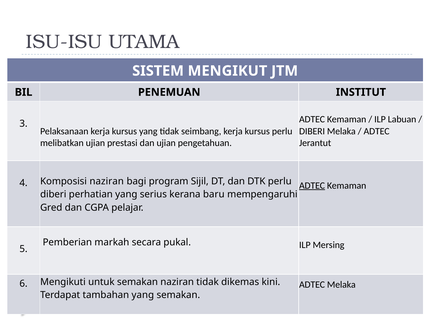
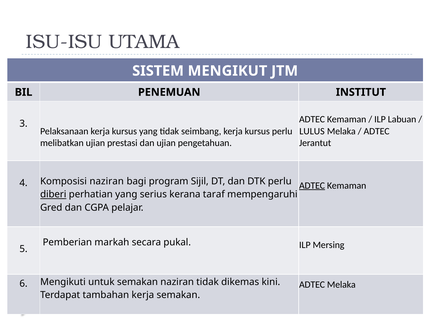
DIBERI: DIBERI -> LULUS (312, 131)
diberi underline: none -> present (53, 194)
baru: baru -> taraf (214, 194)
tambahan yang: yang -> kerja (143, 295)
